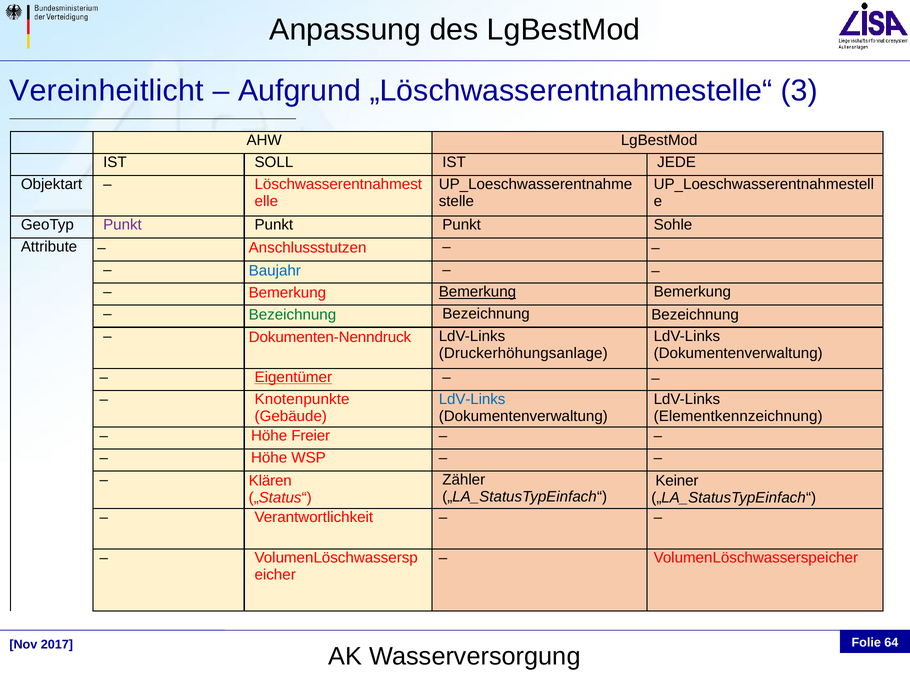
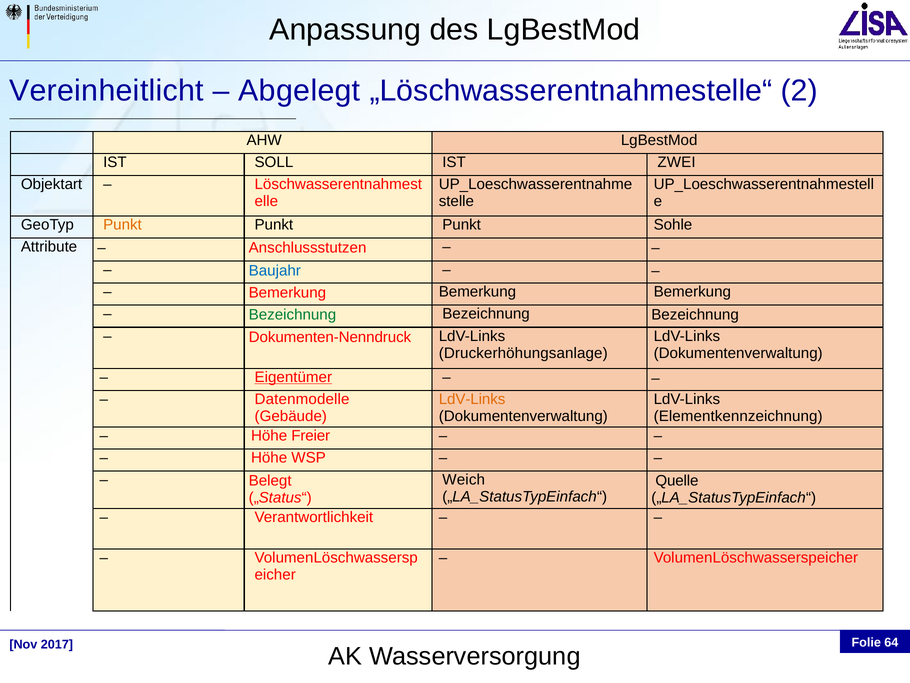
Aufgrund: Aufgrund -> Abgelegt (299, 91)
3: 3 -> 2 (799, 91)
JEDE: JEDE -> ZWEI (677, 162)
Punkt colour: purple -> orange (122, 224)
Bemerkung underline: present -> none (477, 292)
Knotenpunkte: Knotenpunkte -> Datenmodelle (302, 399)
LdV-Links colour: blue -> orange (472, 399)
Klären: Klären -> Belegt (270, 481)
Zähler: Zähler -> Weich (464, 480)
Keiner: Keiner -> Quelle (677, 481)
